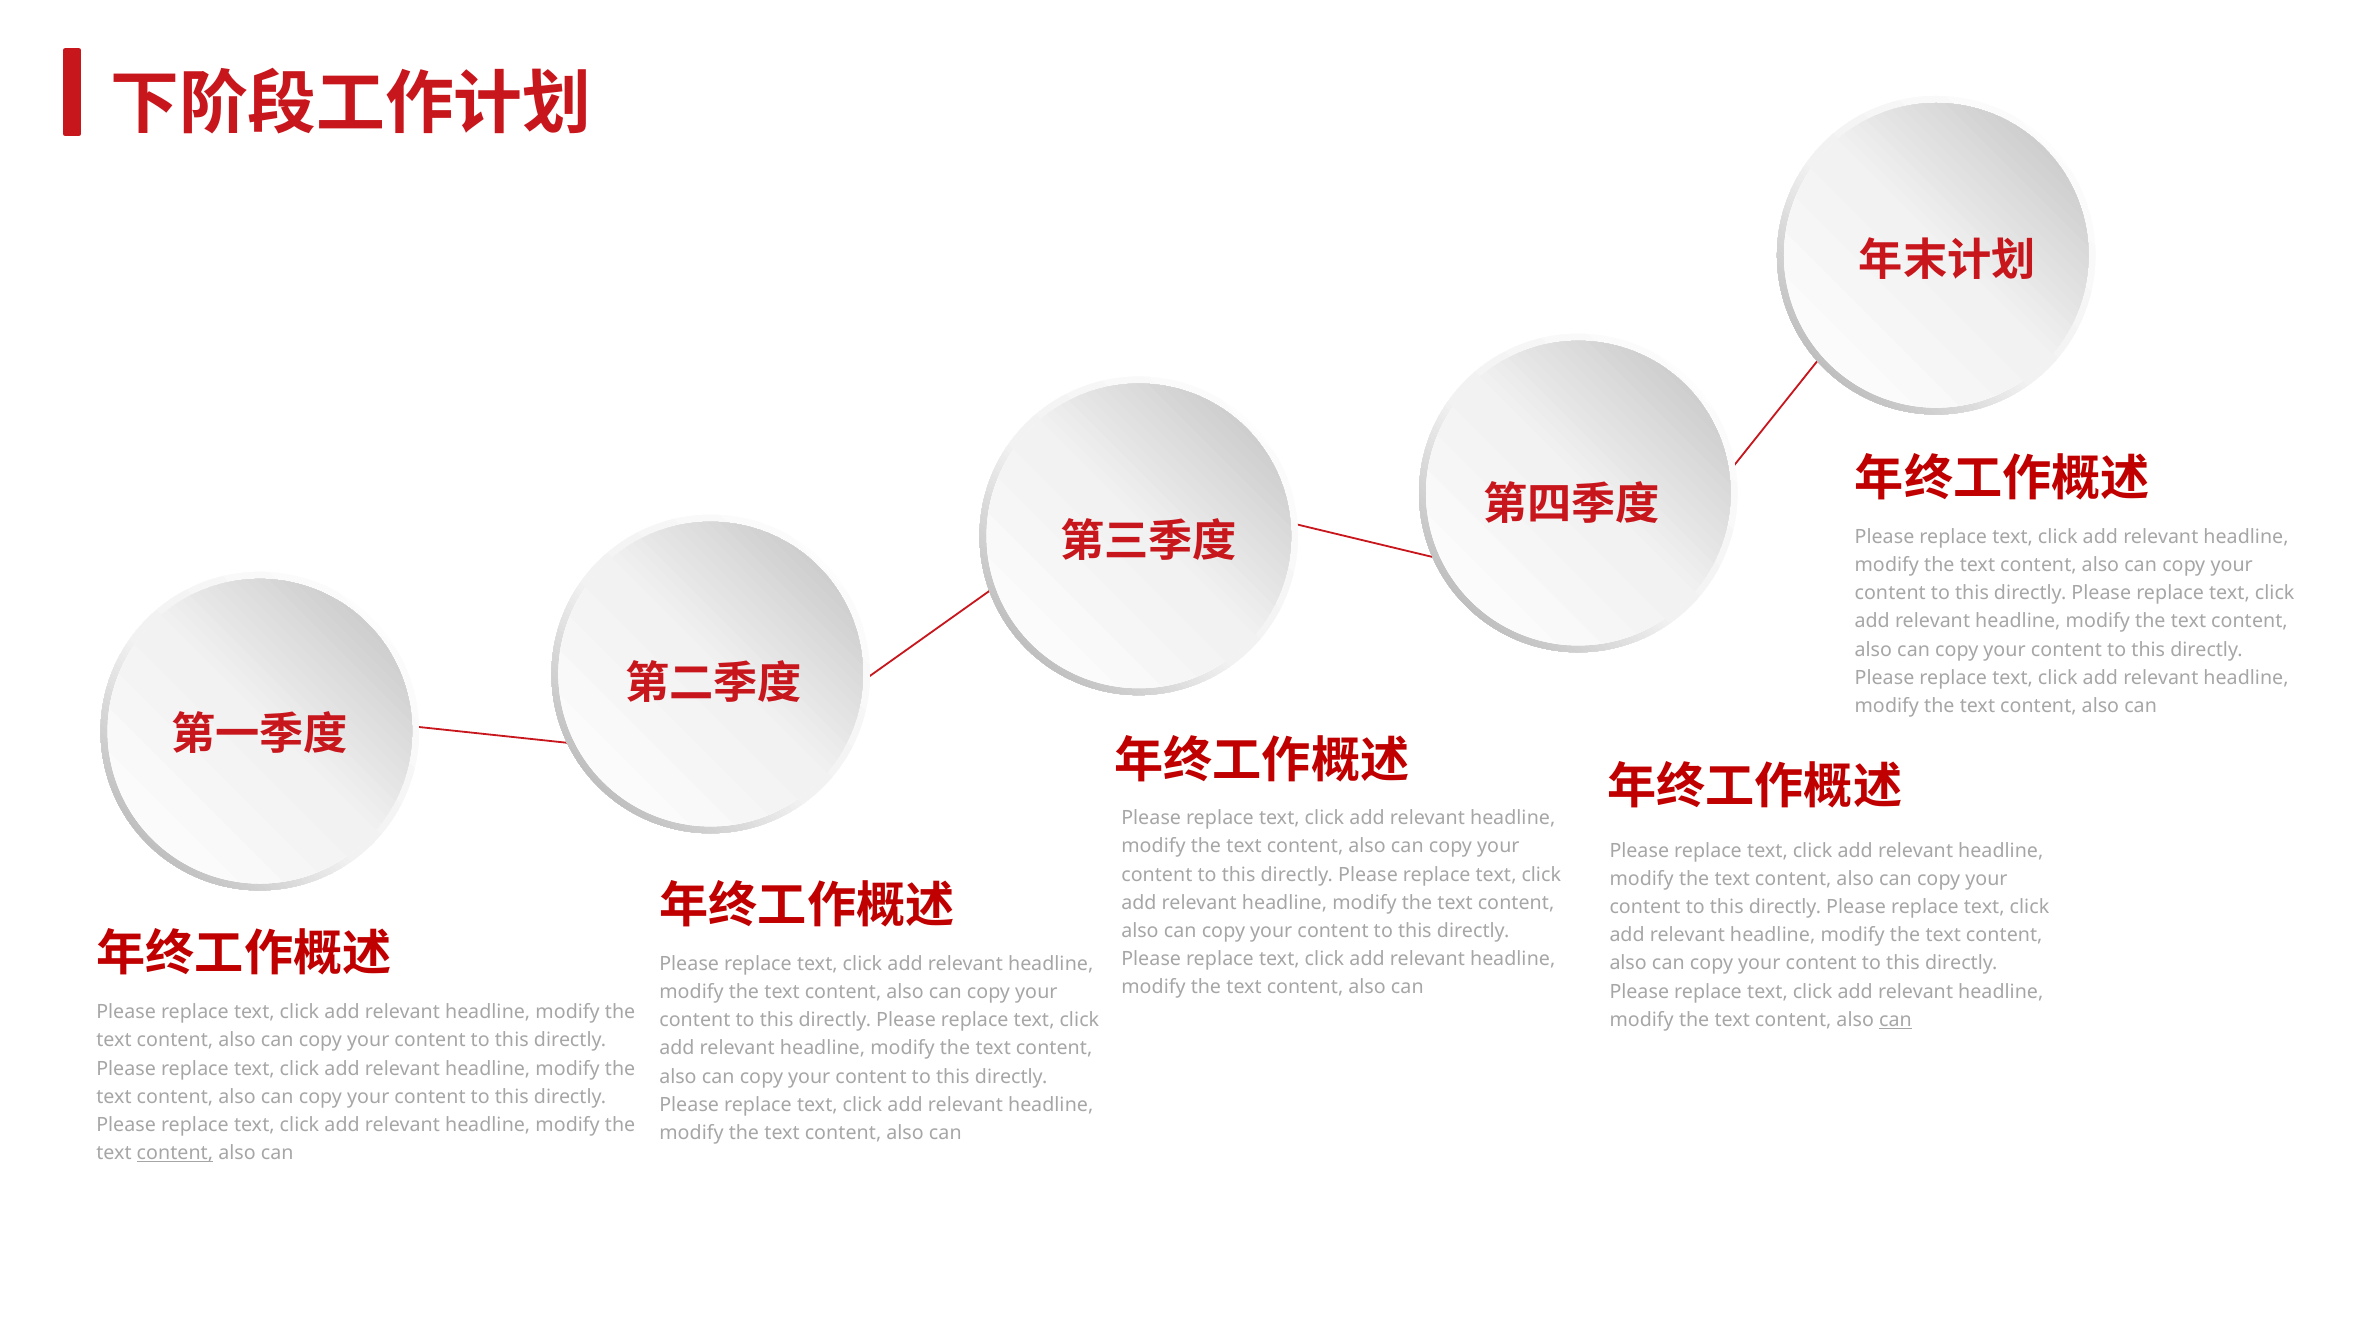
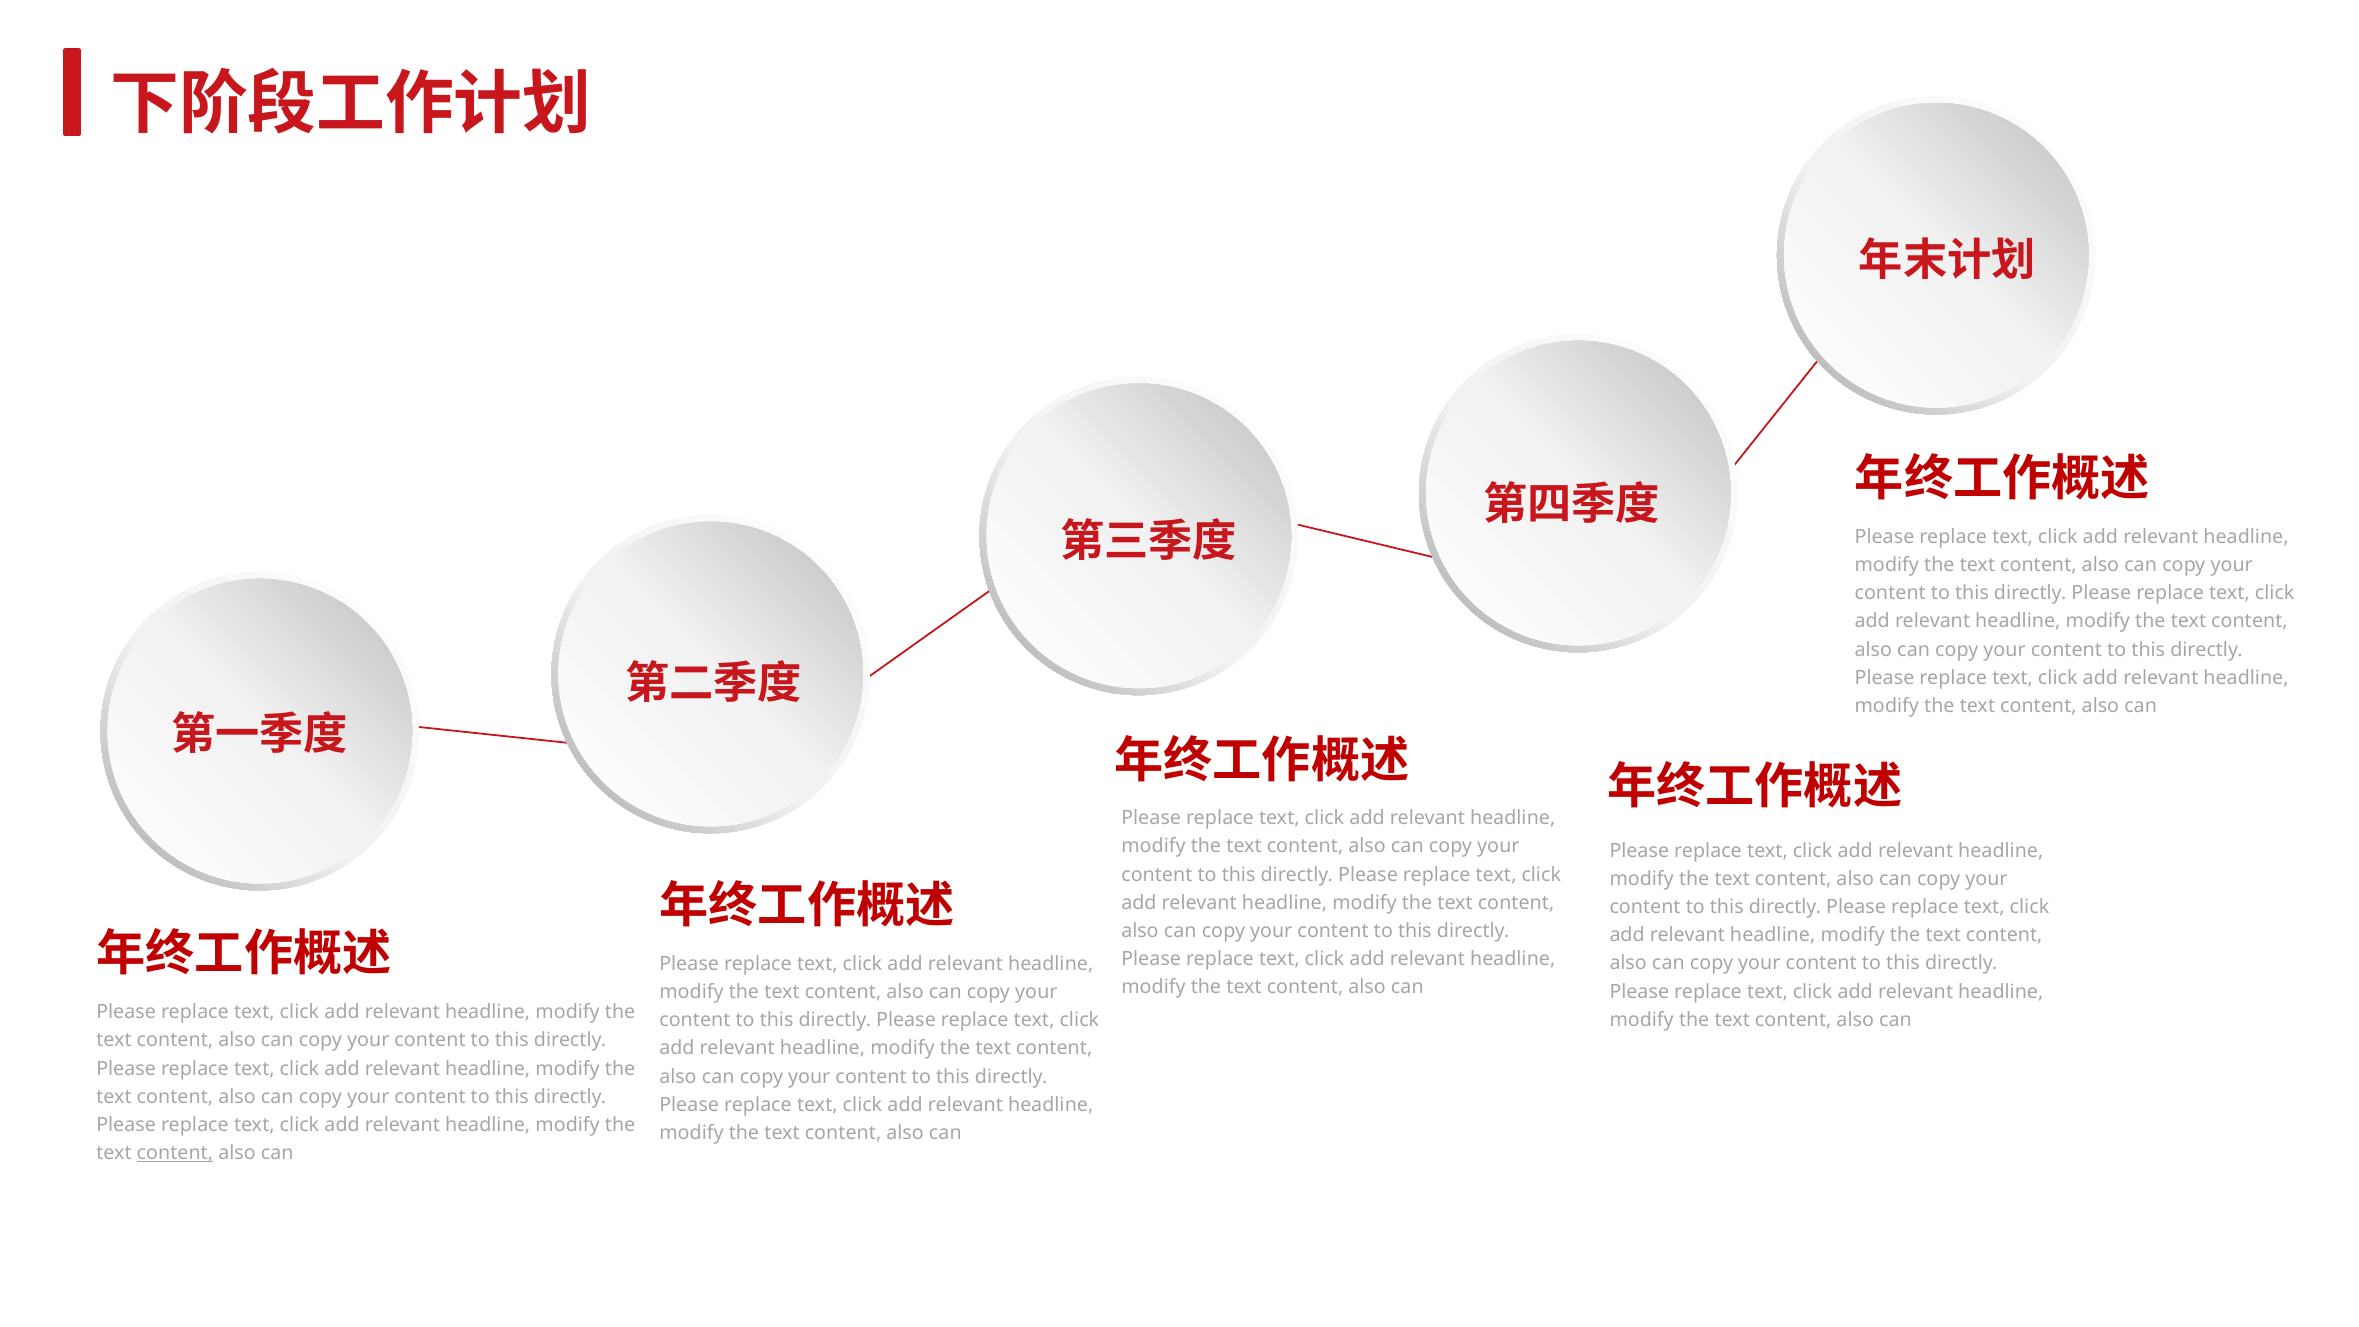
can underline: present -> none (1895, 1020)
